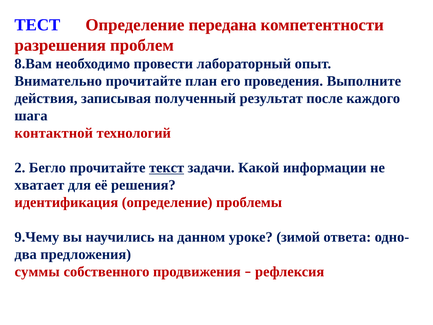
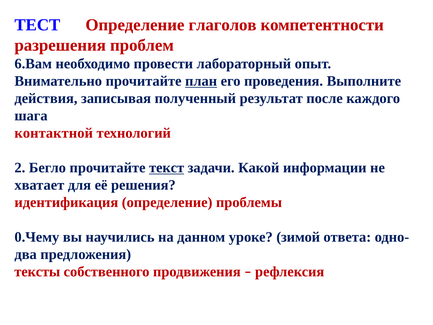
передана: передана -> глаголов (223, 25)
8.Вам: 8.Вам -> 6.Вам (33, 64)
план underline: none -> present (201, 81)
9.Чему: 9.Чему -> 0.Чему (37, 237)
суммы: суммы -> тексты (37, 272)
